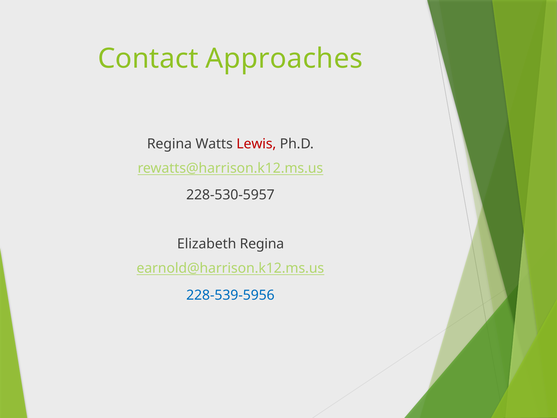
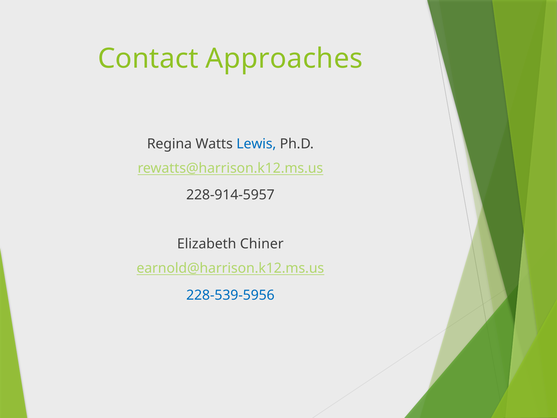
Lewis colour: red -> blue (256, 144)
228-530-5957: 228-530-5957 -> 228-914-5957 (230, 195)
Elizabeth Regina: Regina -> Chiner (262, 244)
